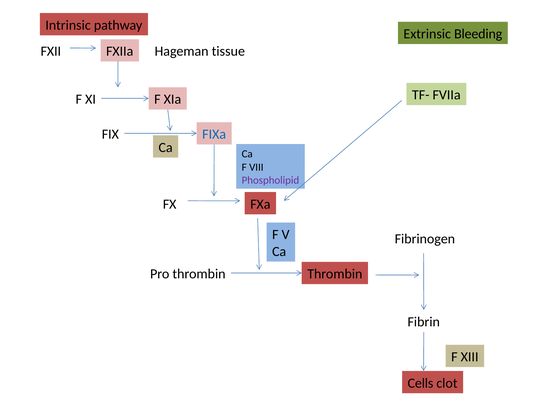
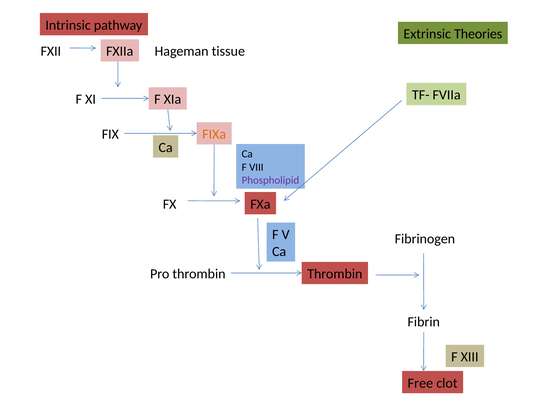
Bleeding: Bleeding -> Theories (478, 34)
FIXa colour: blue -> orange (214, 134)
Cells: Cells -> Free (420, 383)
